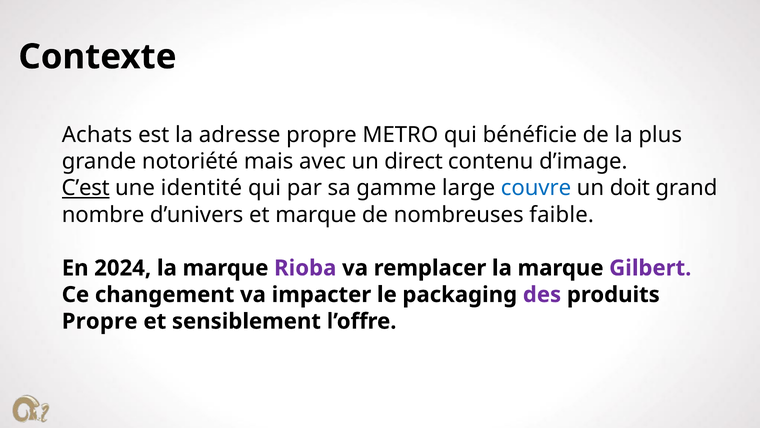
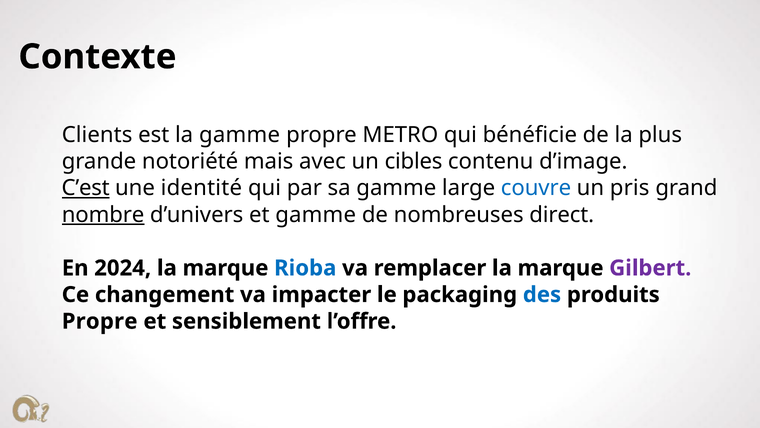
Achats: Achats -> Clients (97, 135)
la adresse: adresse -> gamme (240, 135)
direct: direct -> cibles (414, 161)
doit: doit -> pris (630, 188)
nombre underline: none -> present (103, 215)
et marque: marque -> gamme (316, 215)
faible: faible -> direct (562, 215)
Rioba colour: purple -> blue (305, 268)
des colour: purple -> blue (542, 294)
